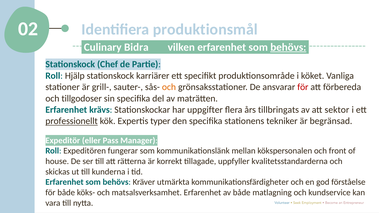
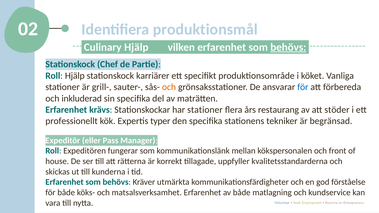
Culinary Bidra: Bidra -> Hjälp (136, 47)
för colour: red -> blue (303, 87)
tillgodoser: tillgodoser -> inkluderad (82, 98)
har uppgifter: uppgifter -> stationer (205, 110)
tillbringats: tillbringats -> restaurang (279, 110)
sektor: sektor -> stöder (337, 110)
professionellt underline: present -> none (72, 121)
